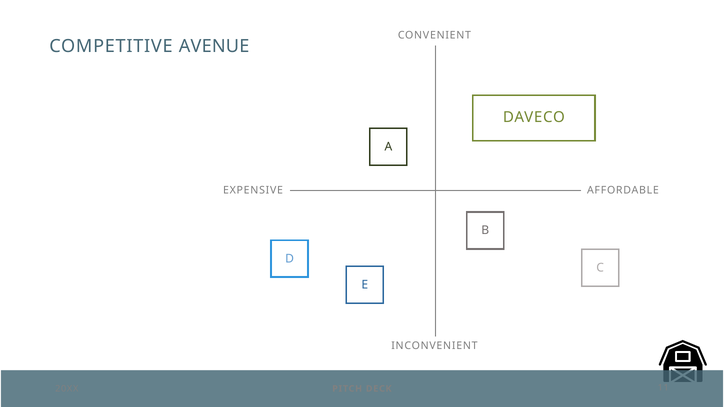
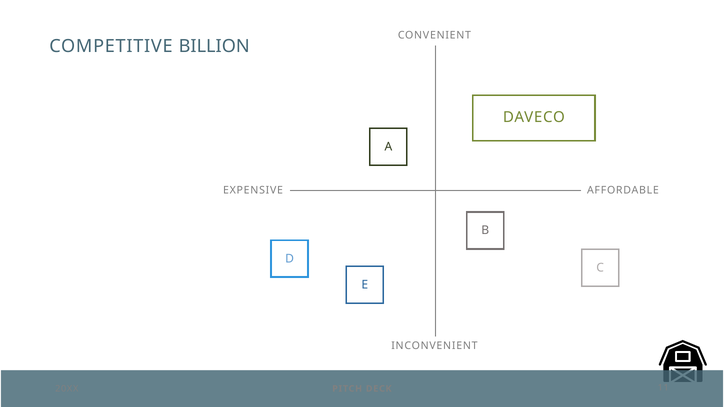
AVENUE: AVENUE -> BILLION (214, 46)
